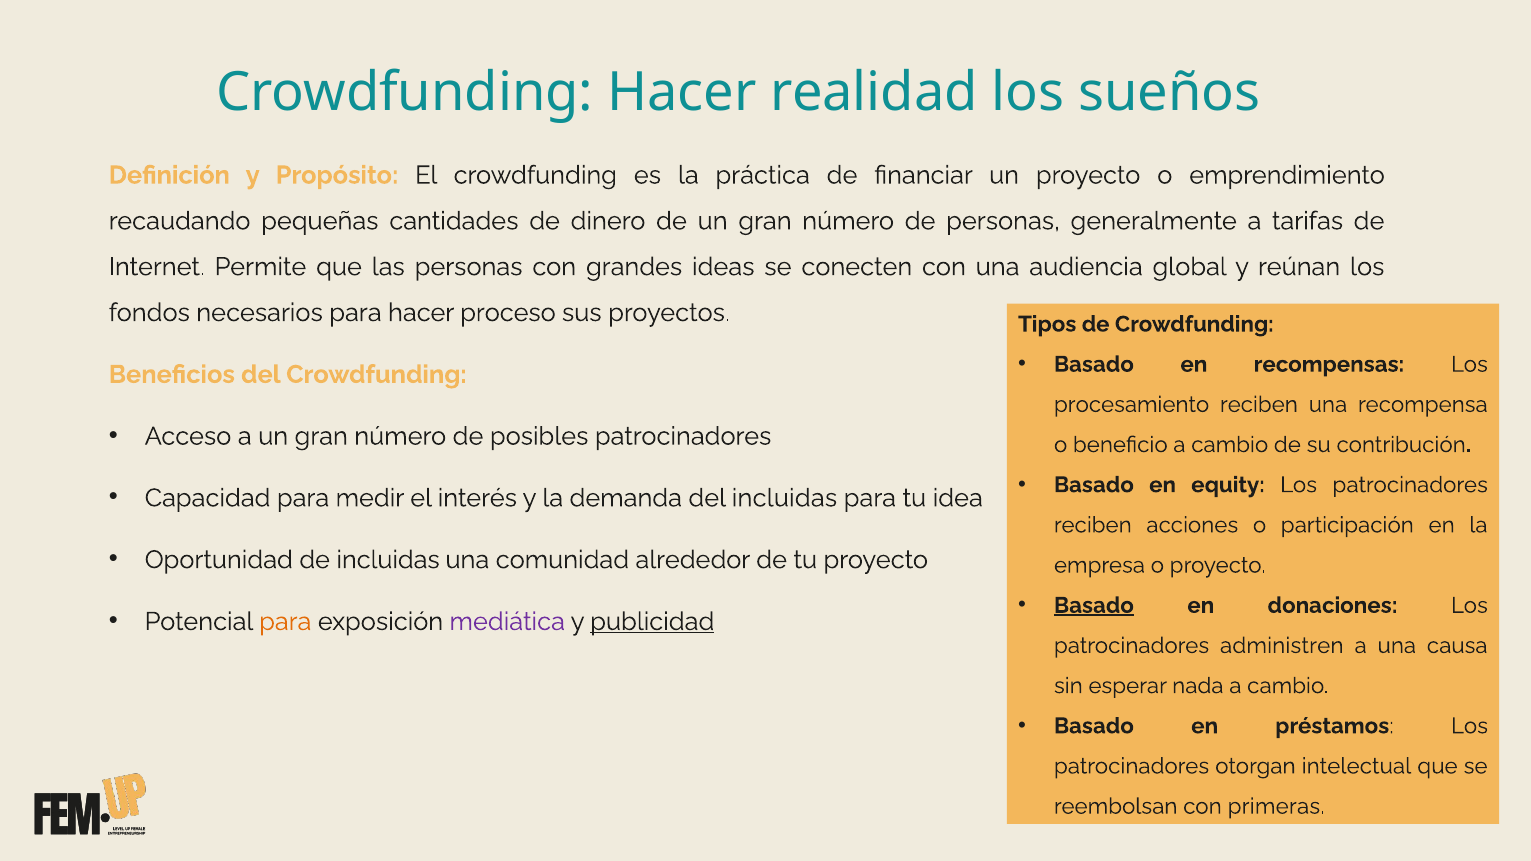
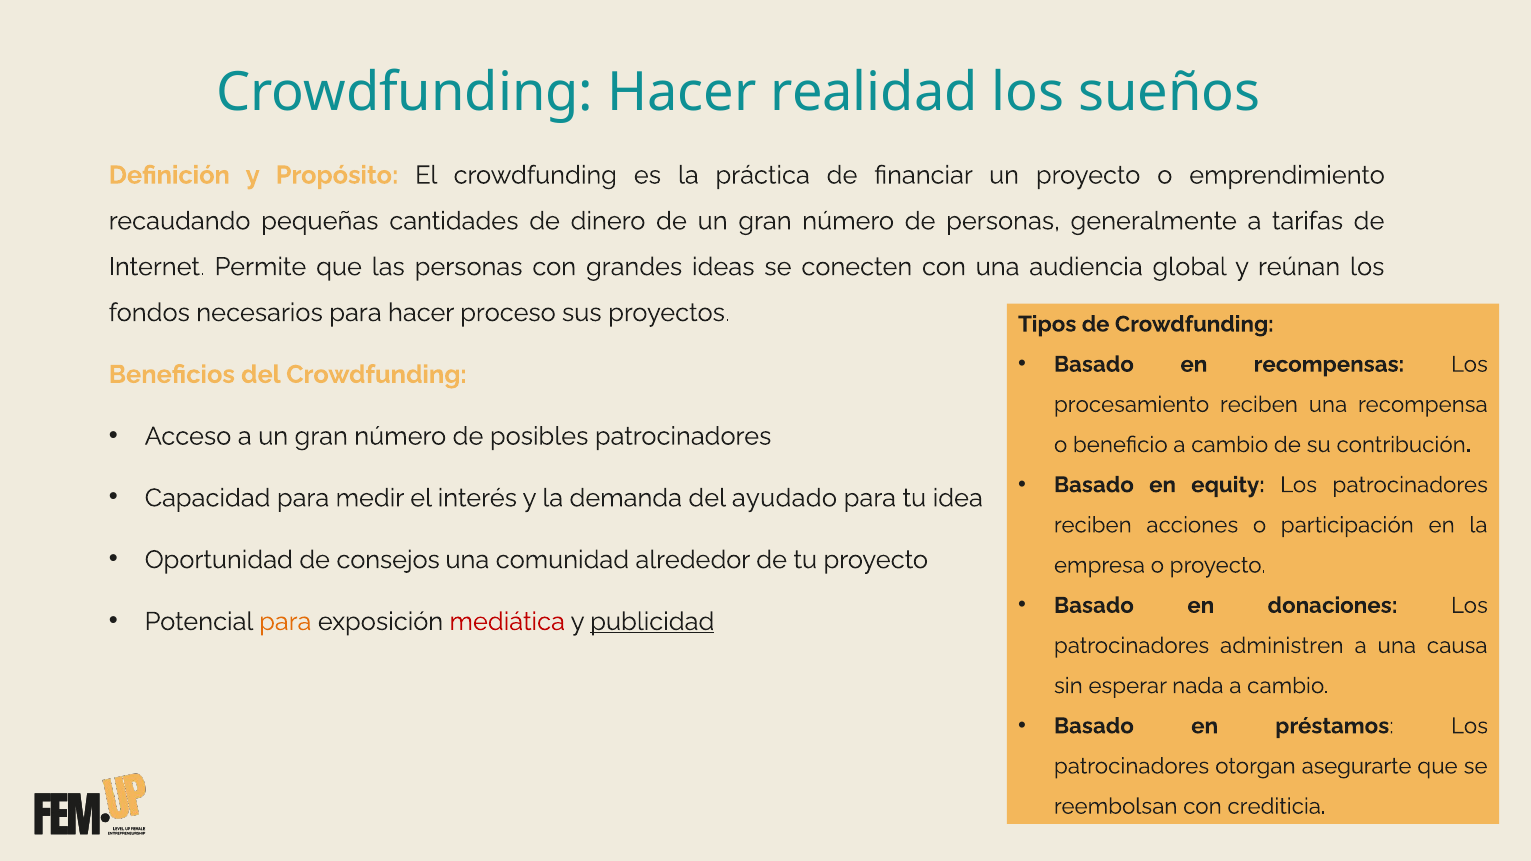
del incluidas: incluidas -> ayudado (784, 498)
de incluidas: incluidas -> consejos (388, 560)
Basado underline: present -> none (1094, 606)
mediática colour: purple -> red (507, 622)
intelectual: intelectual -> asegurarte (1357, 766)
primeras: primeras -> crediticia (1276, 806)
